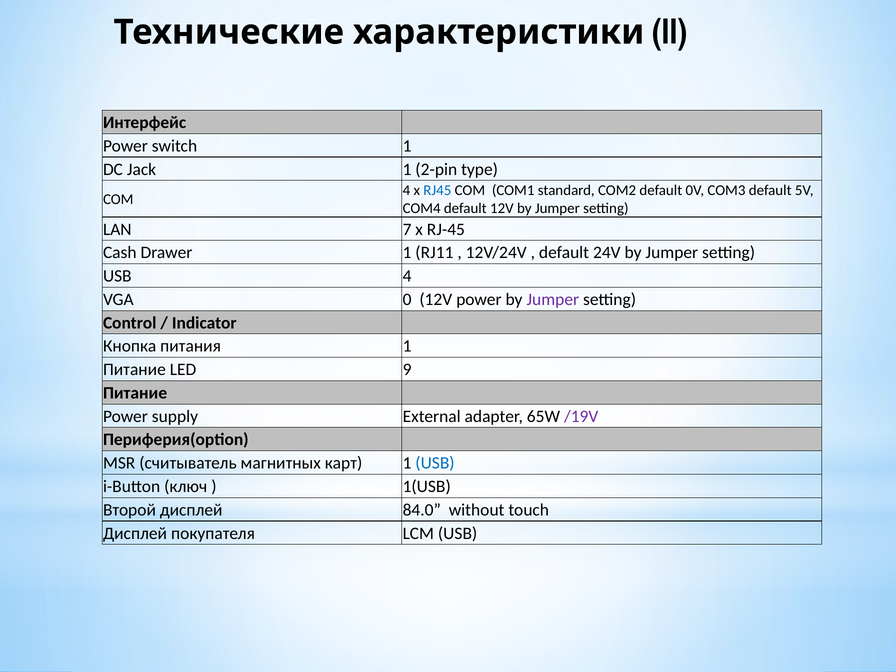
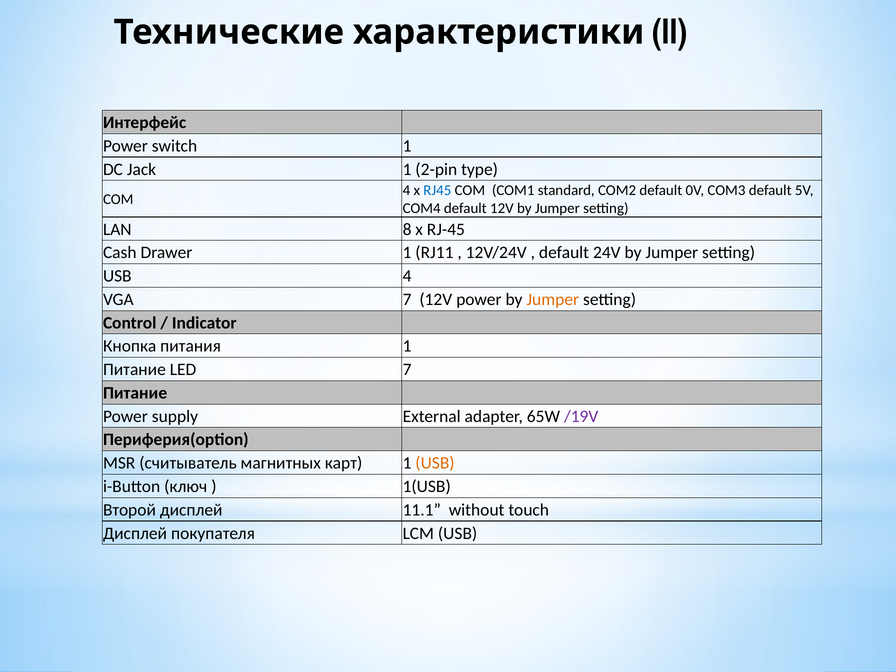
7: 7 -> 8 (407, 229)
VGA 0: 0 -> 7 (407, 299)
Jumper colour: purple -> orange (553, 299)
LED 9: 9 -> 7 (407, 370)
USB colour: blue -> orange (435, 463)
84.0: 84.0 -> 11.1 (422, 510)
